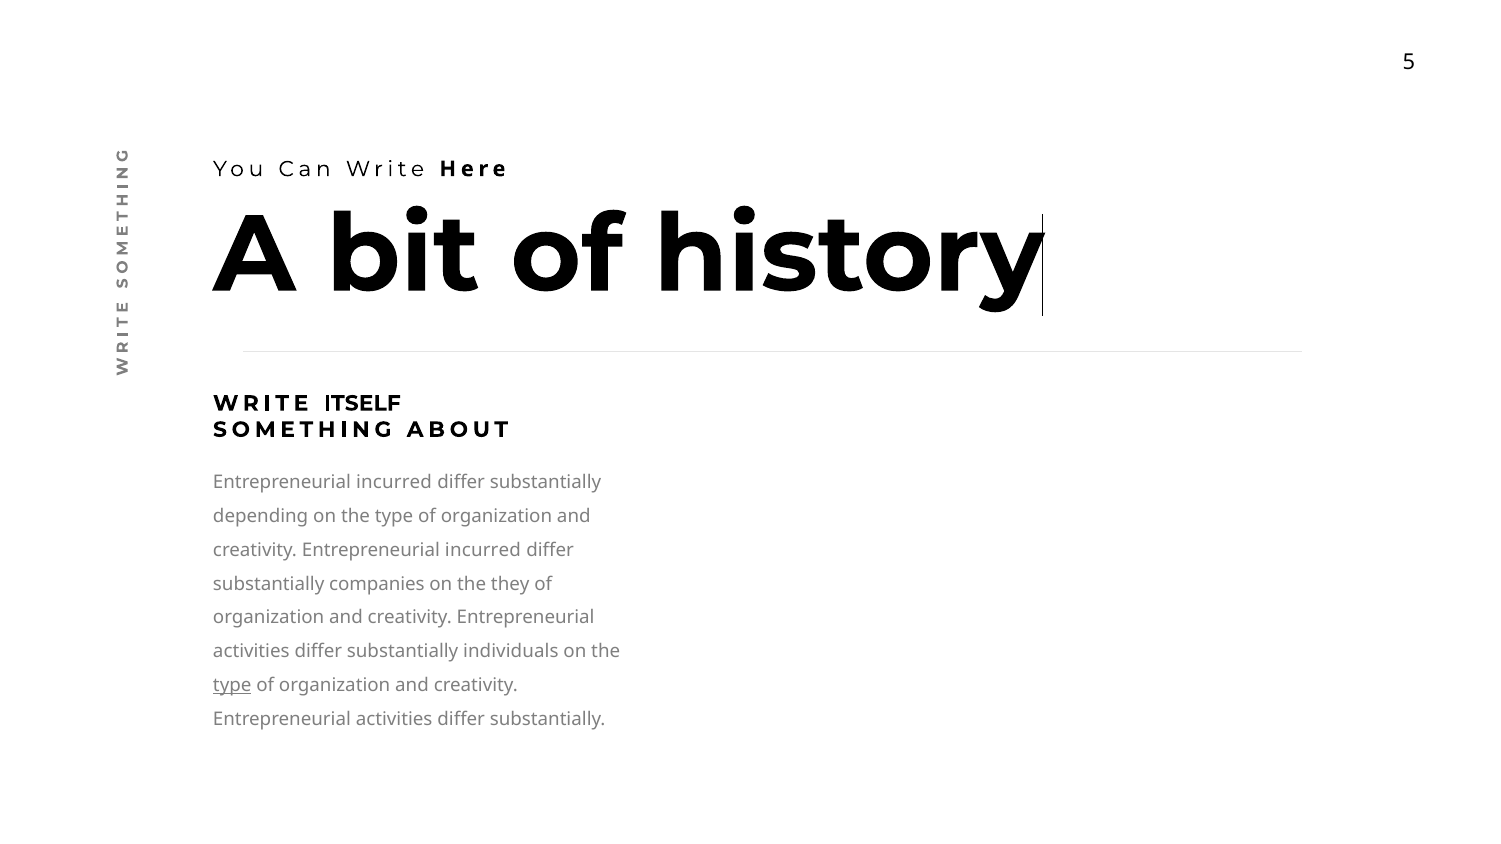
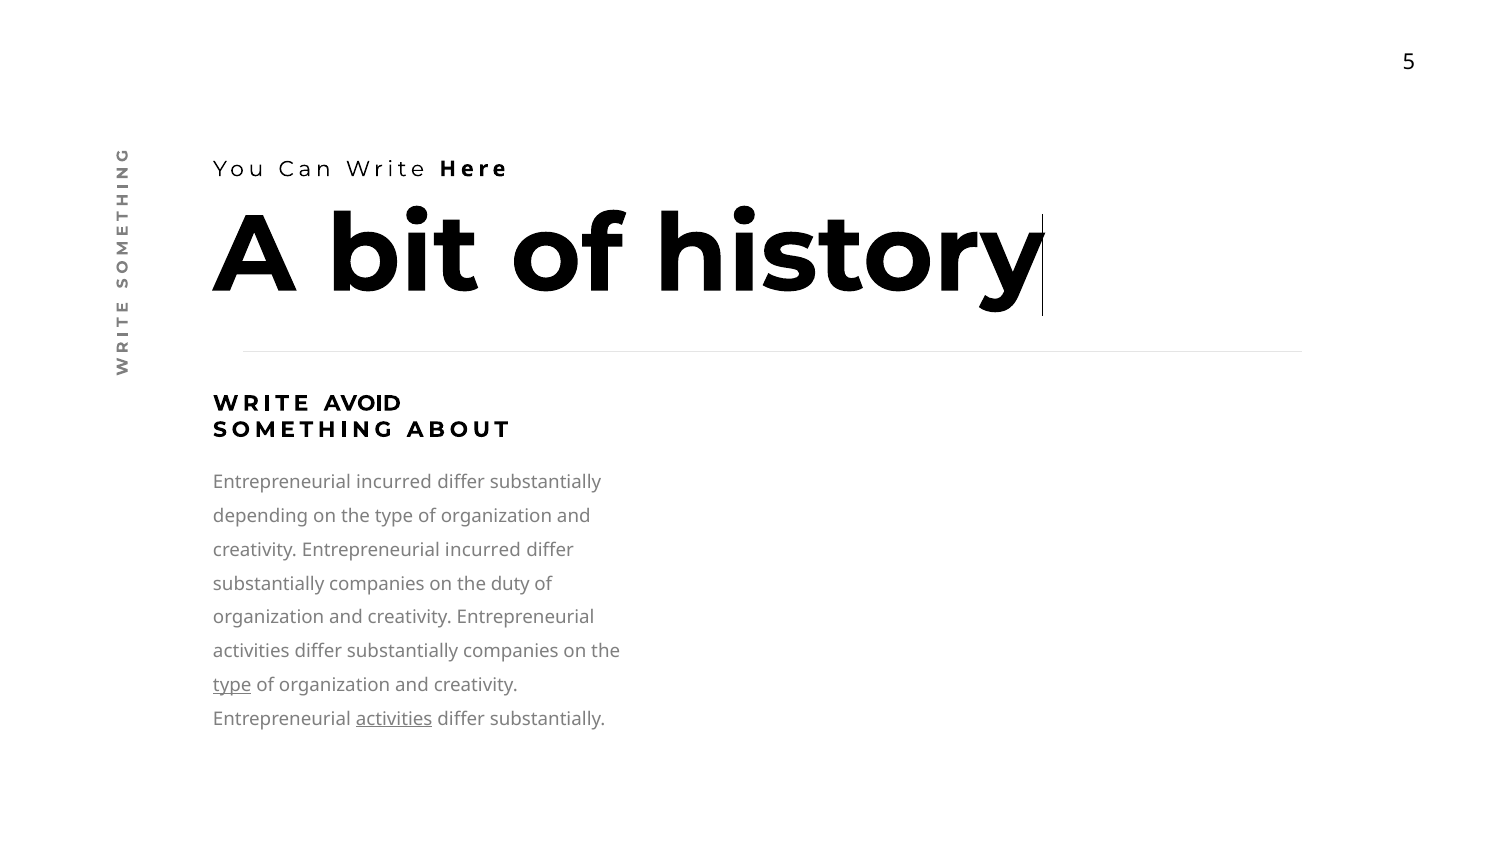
ITSELF: ITSELF -> AVOID (362, 404)
they: they -> duty (510, 584)
activities differ substantially individuals: individuals -> companies (511, 652)
activities underline: none -> present (394, 719)
